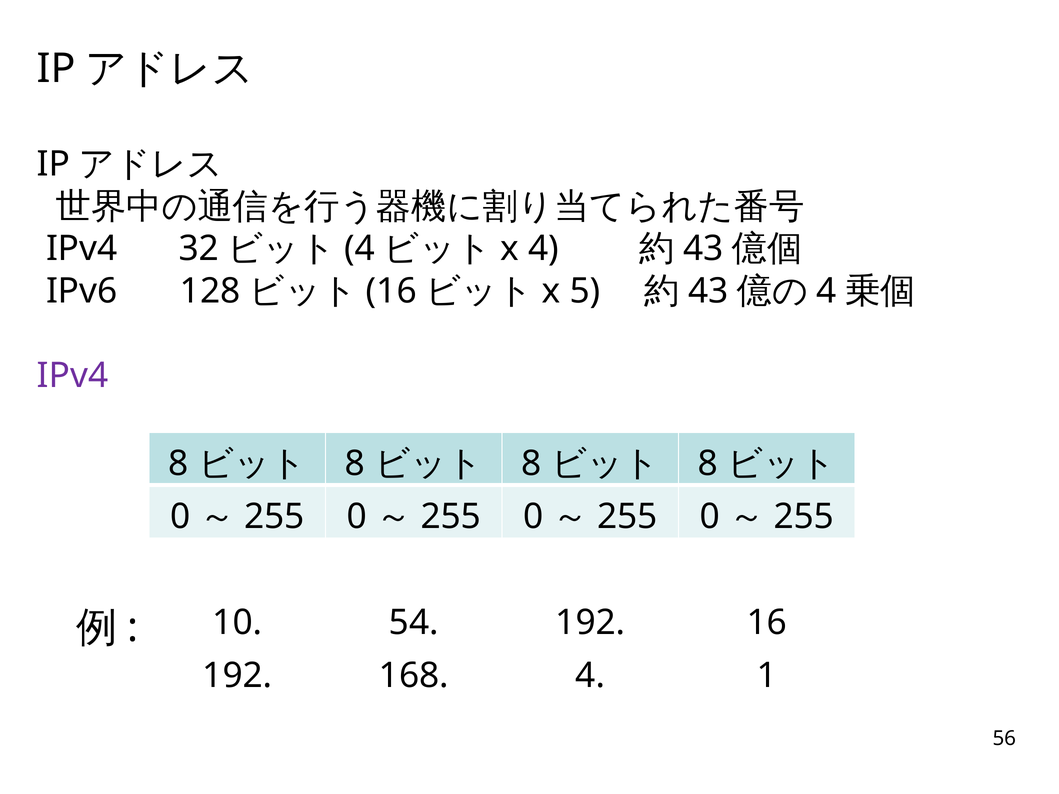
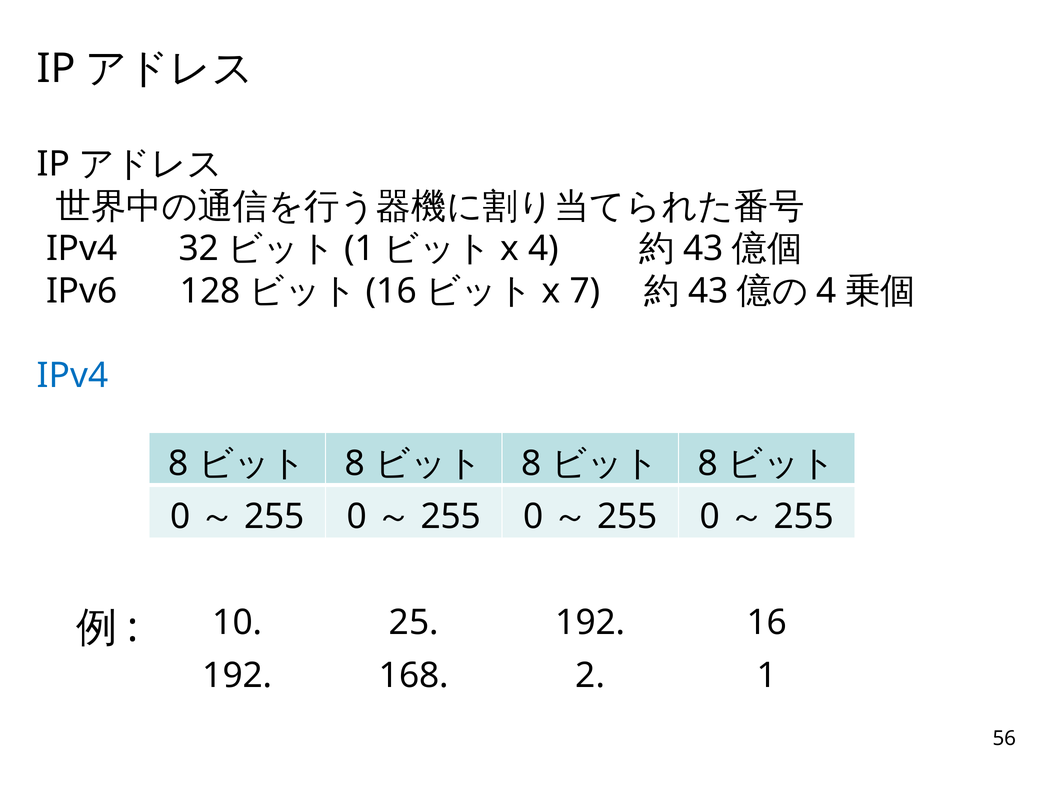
4: 4 -> 1 (360, 249)
5: 5 -> 7 (585, 291)
IPv4 colour: purple -> blue (73, 376)
54: 54 -> 25 (414, 623)
168 4: 4 -> 2 (590, 676)
